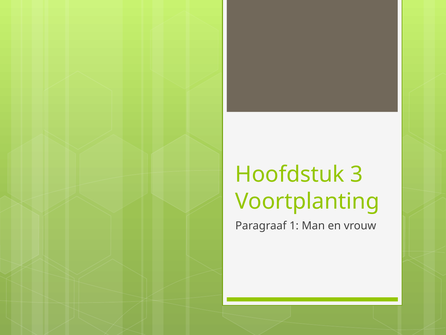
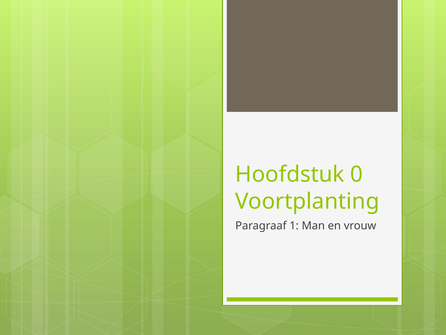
3: 3 -> 0 (357, 174)
